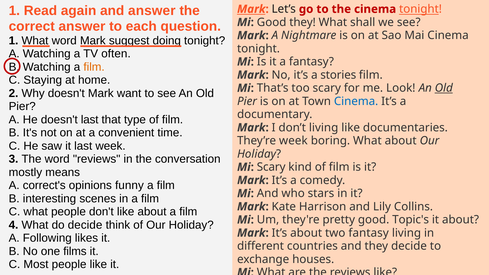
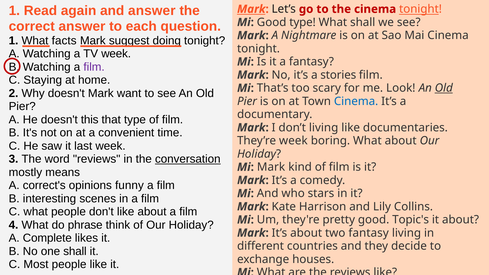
Good they: they -> type (303, 22)
What word: word -> facts (64, 41)
TV often: often -> week (116, 54)
film colour: orange -> purple (94, 67)
doesn't last: last -> this (90, 120)
conversation underline: none -> present (188, 159)
Mi Scary: Scary -> Mark (271, 167)
do decide: decide -> phrase (85, 225)
Following: Following -> Complete (47, 238)
one films: films -> shall (75, 251)
